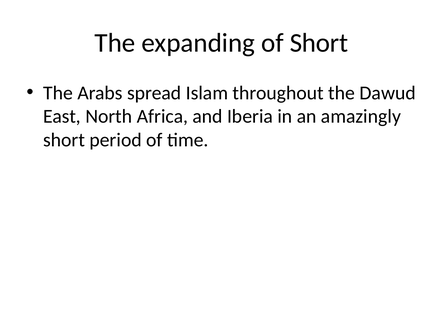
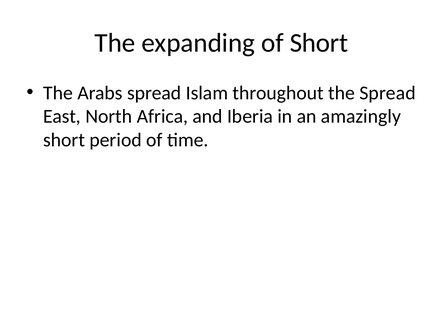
the Dawud: Dawud -> Spread (388, 93)
